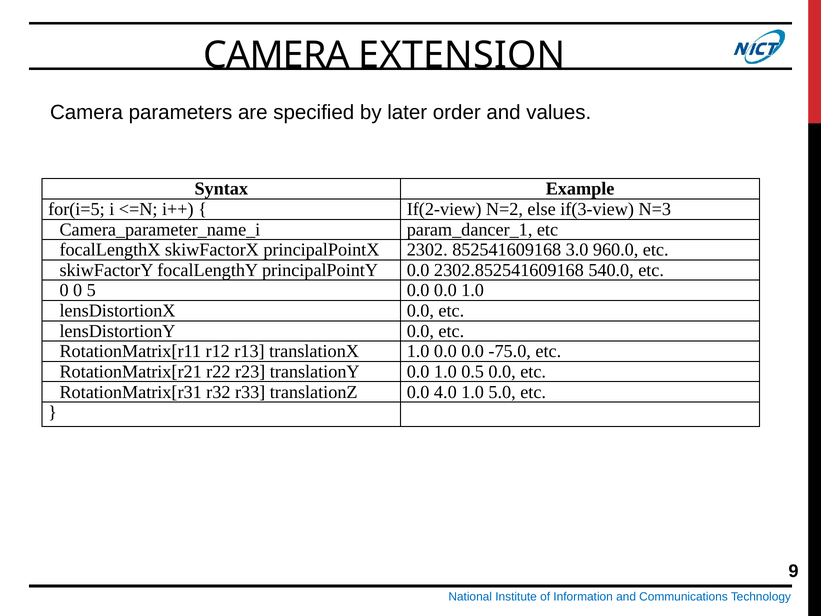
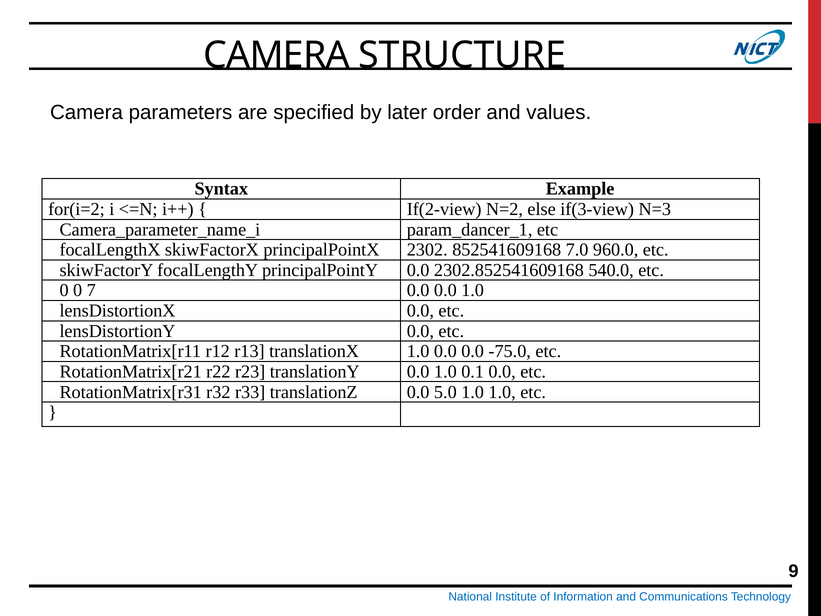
EXTENSION: EXTENSION -> STRUCTURE (462, 55)
for(i=5: for(i=5 -> for(i=2 (76, 209)
3.0: 3.0 -> 7.0 (577, 250)
5: 5 -> 7 (91, 290)
0.5: 0.5 -> 0.1 (473, 372)
4.0: 4.0 -> 5.0 (445, 392)
1.0 5.0: 5.0 -> 1.0 (502, 392)
